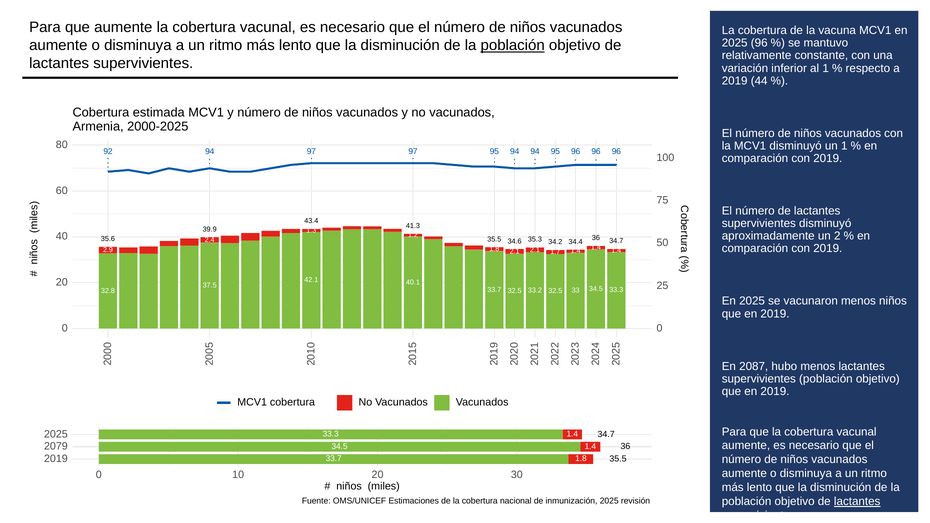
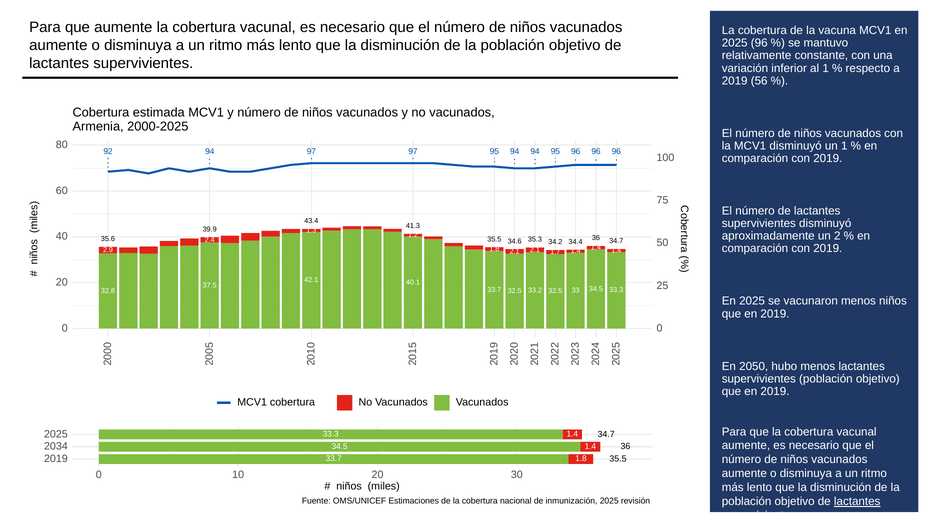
población underline: present -> none (513, 45)
44: 44 -> 56 (759, 81)
2087: 2087 -> 2050 (754, 366)
2079: 2079 -> 2034 (56, 446)
